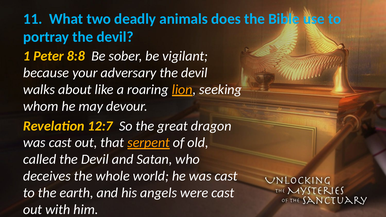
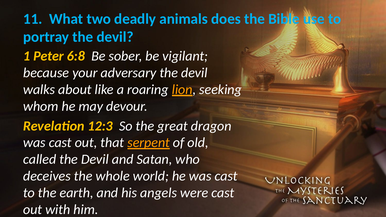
8:8: 8:8 -> 6:8 (76, 56)
12:7: 12:7 -> 12:3 (100, 126)
